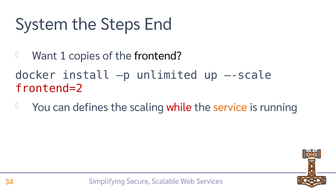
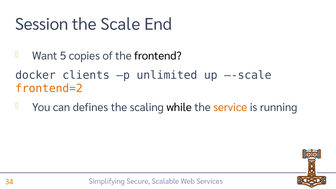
System: System -> Session (42, 24)
Steps: Steps -> Scale (120, 24)
1: 1 -> 5 (63, 56)
install: install -> clients (86, 75)
frontend=2 colour: red -> orange (49, 89)
while colour: red -> black (179, 108)
